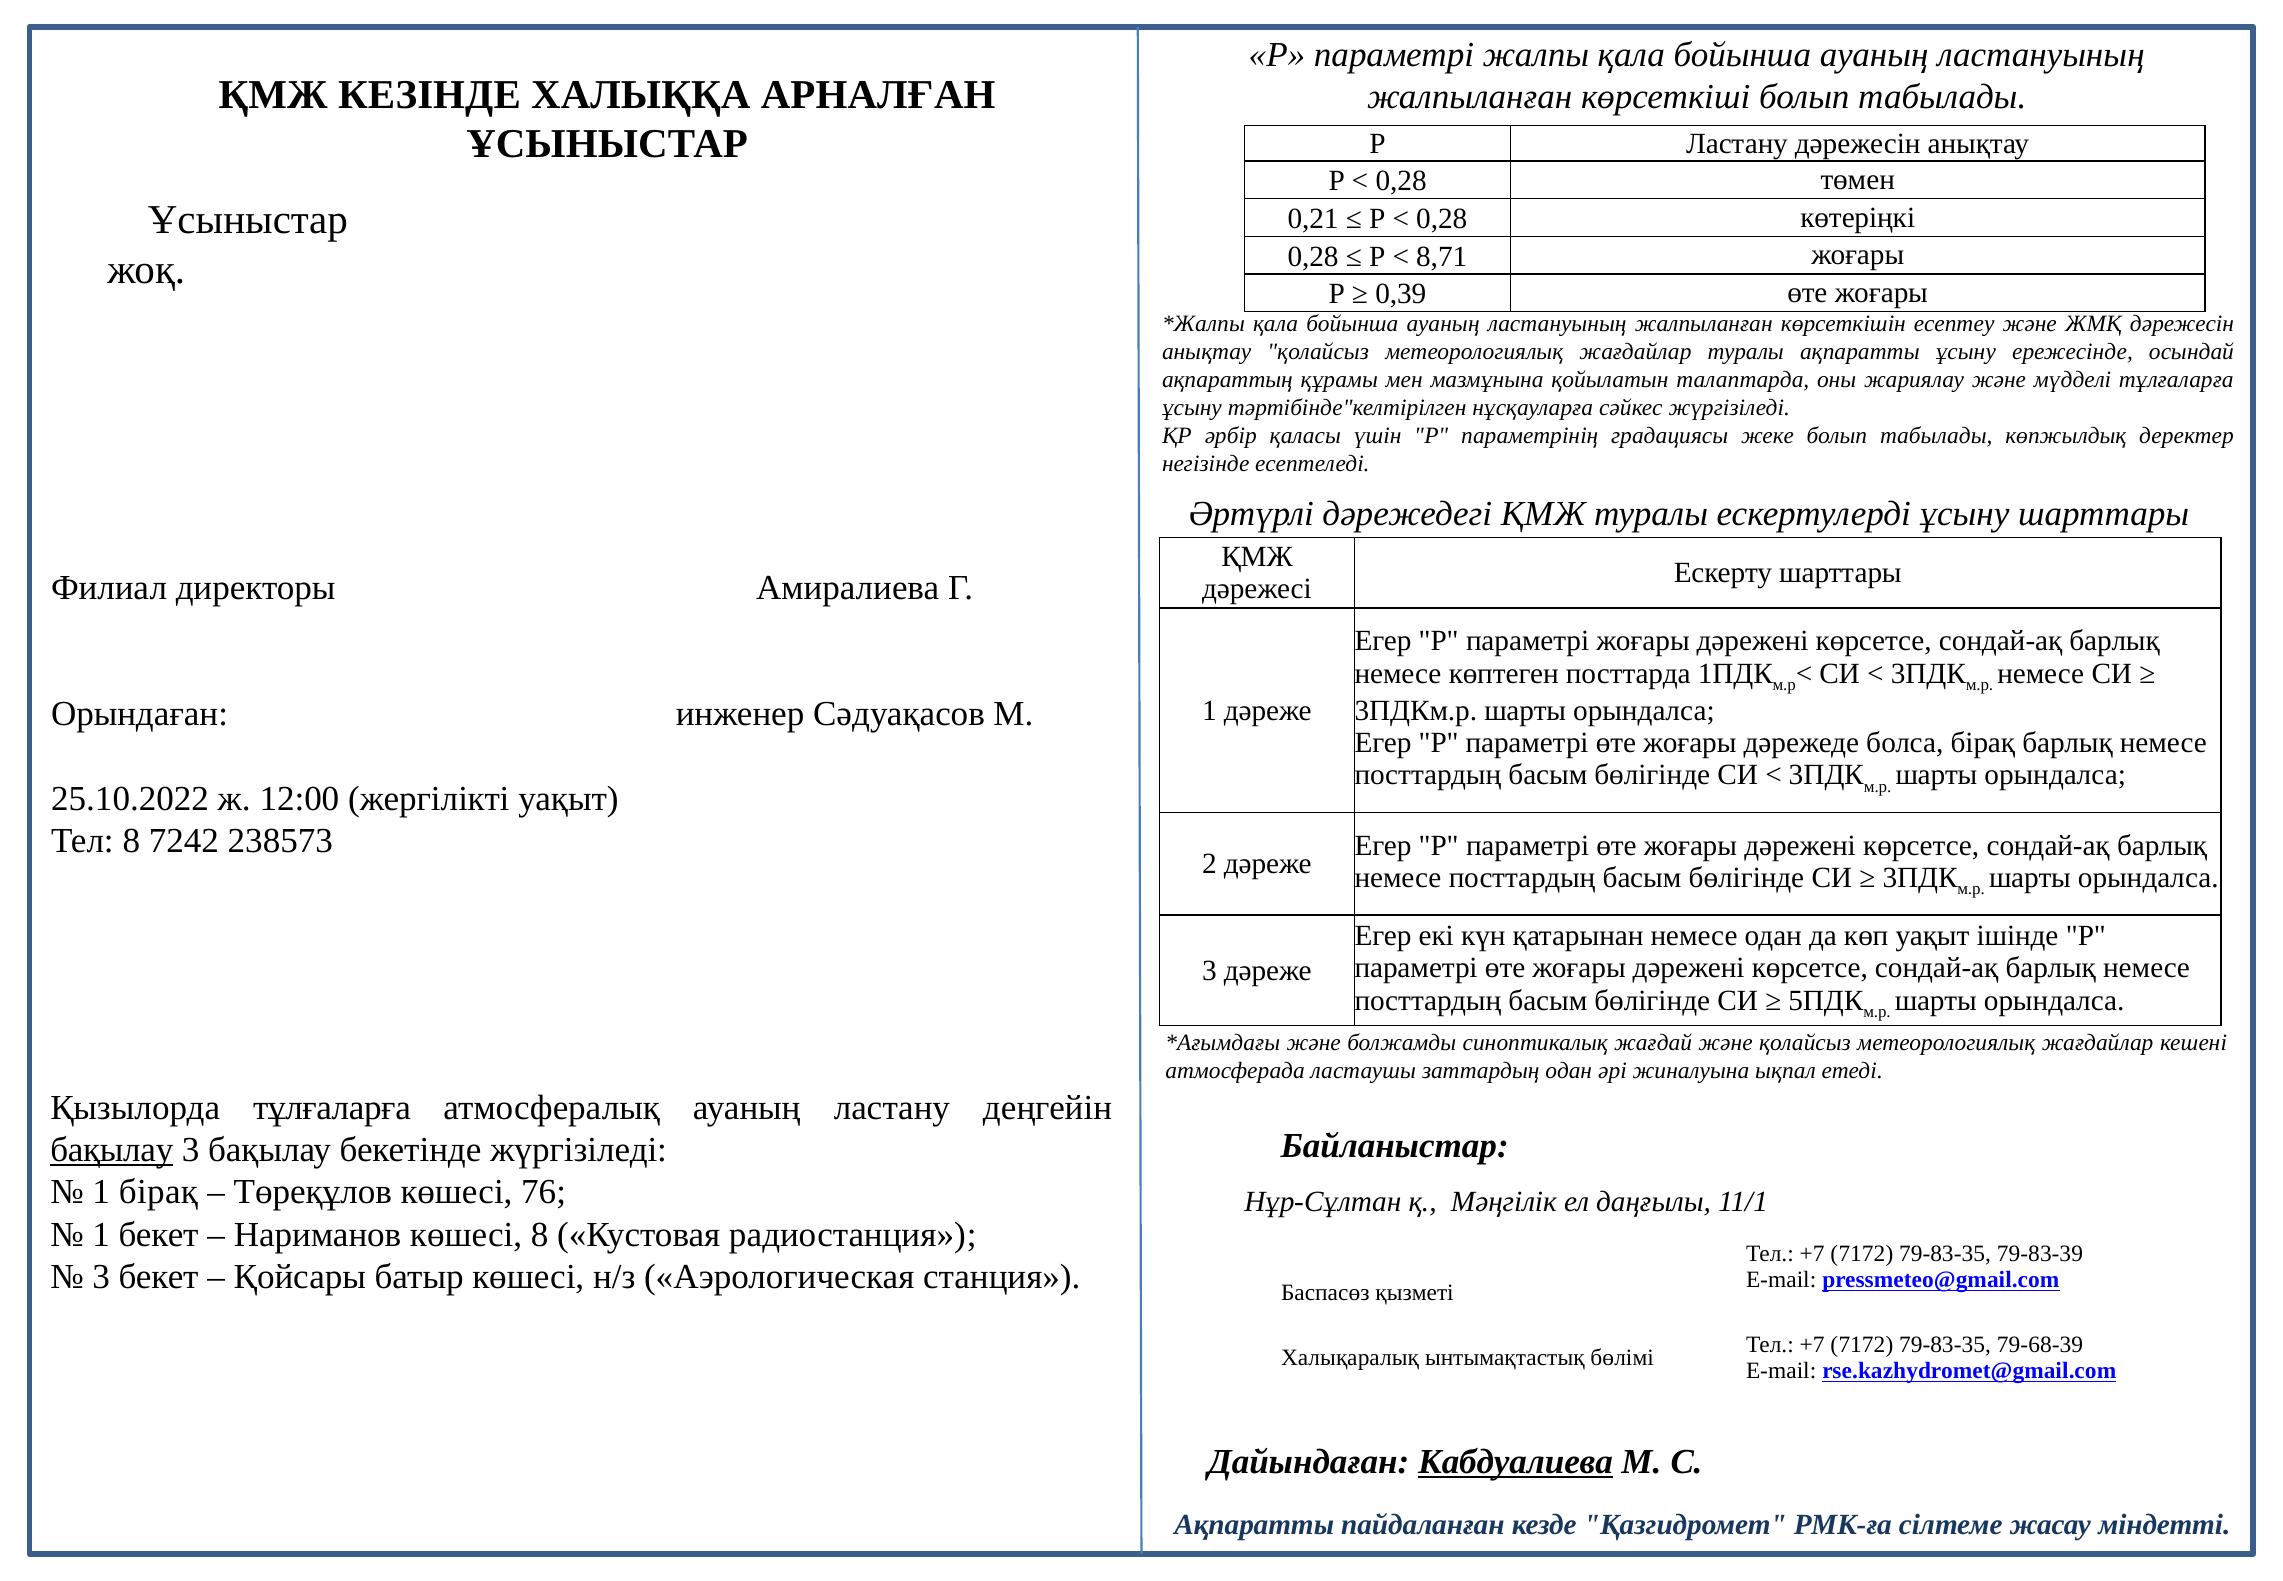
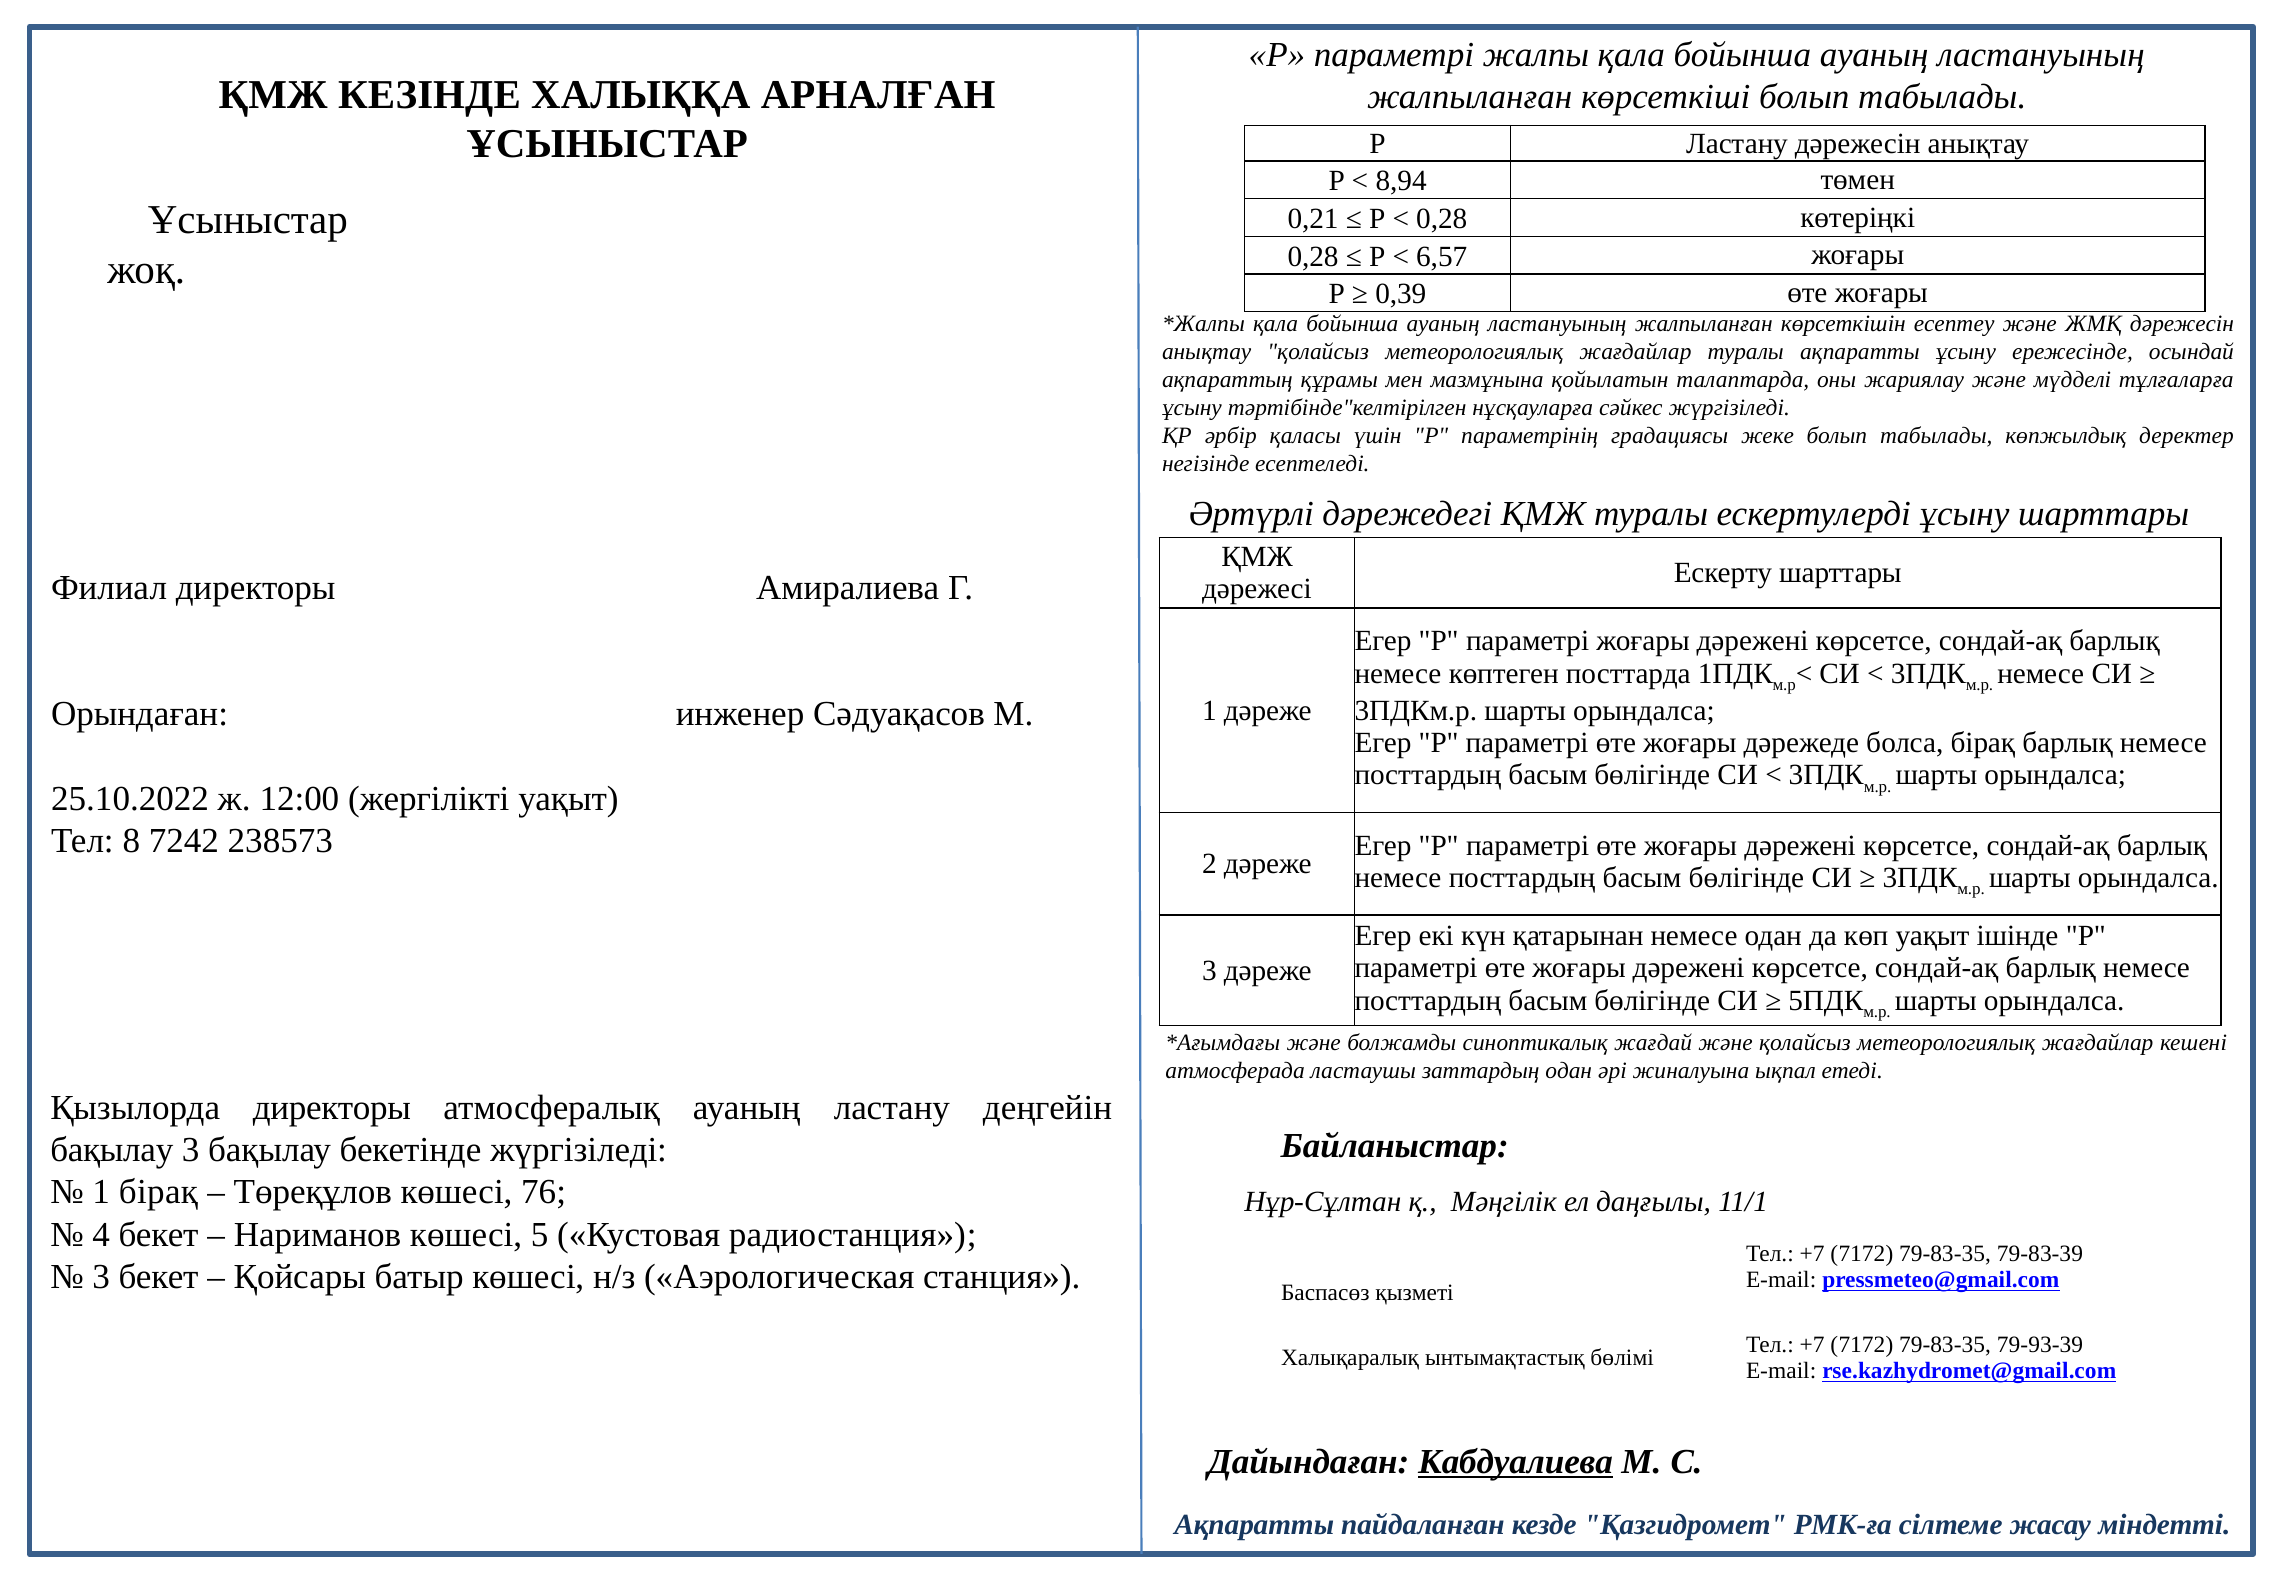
0,28: 0,28 -> 8,94 (1401, 181)
8,71: 8,71 -> 6,57 (1442, 256)
Қызылорда тұлғаларға: тұлғаларға -> директоры (332, 1108)
бақылау underline: present -> none (112, 1150)
1: 1 -> 4 (101, 1234)
көшесі 8: 8 -> 5 (540, 1234)
79-68-39: 79-68-39 -> 79-93-39 (2040, 1345)
